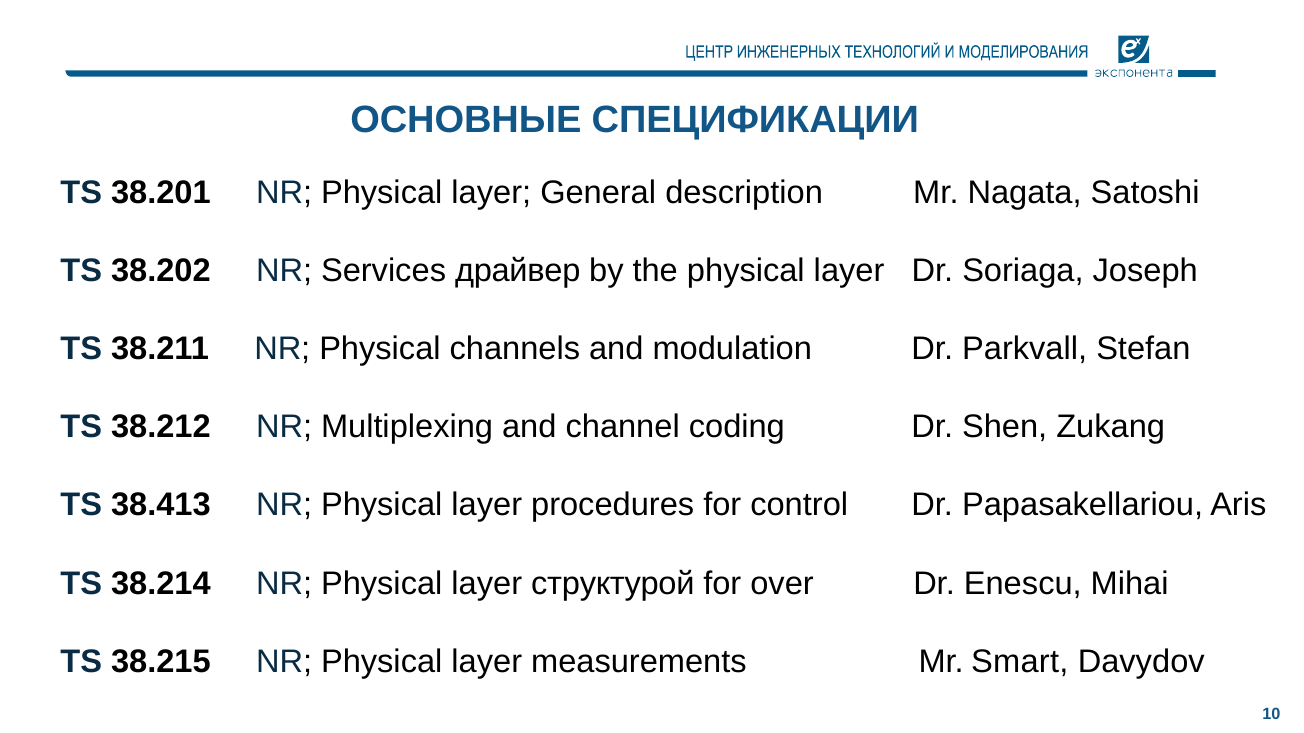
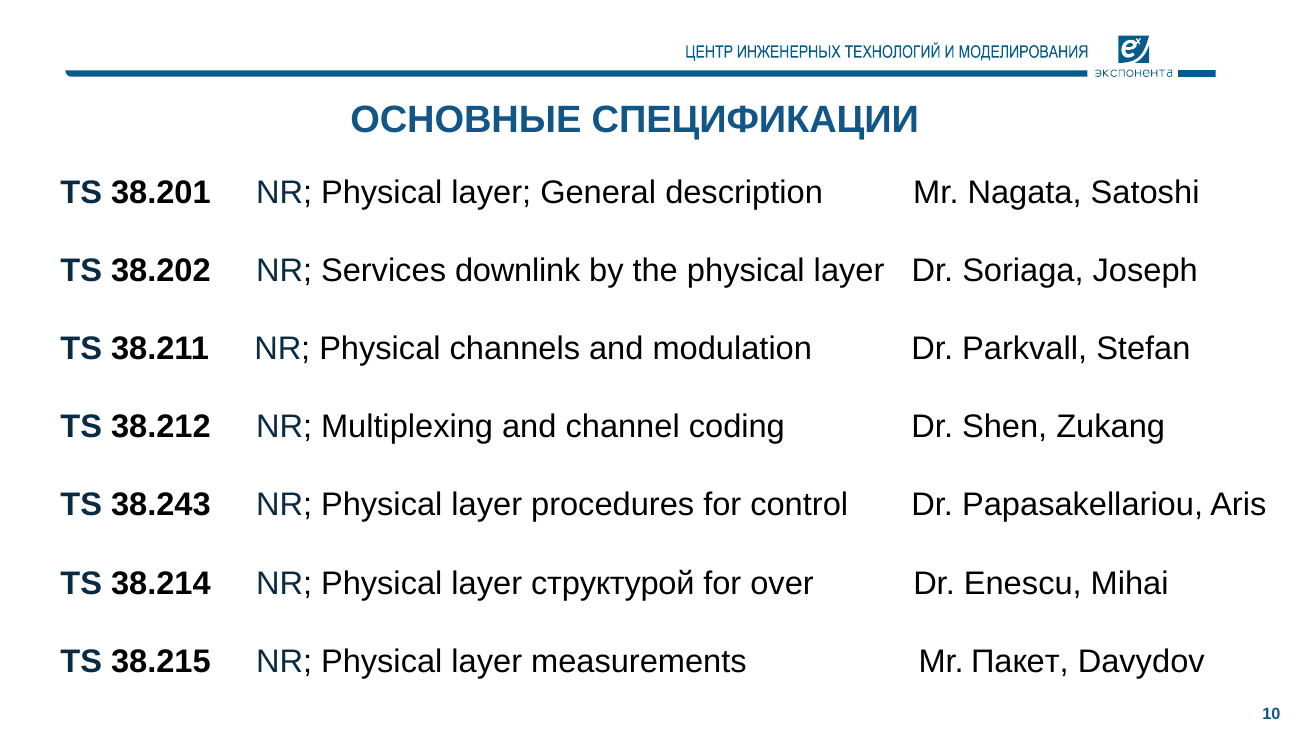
драйвер: драйвер -> downlink (518, 271)
38.413: 38.413 -> 38.243 (161, 506)
Smart: Smart -> Пакет (1020, 662)
